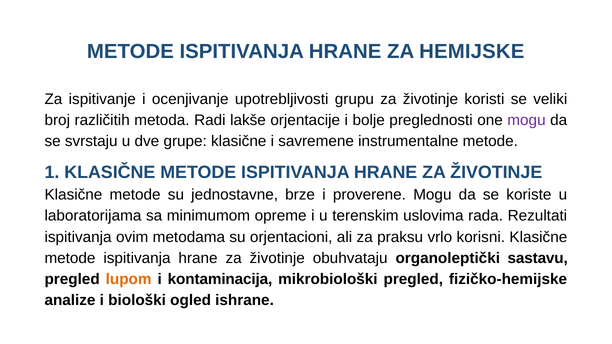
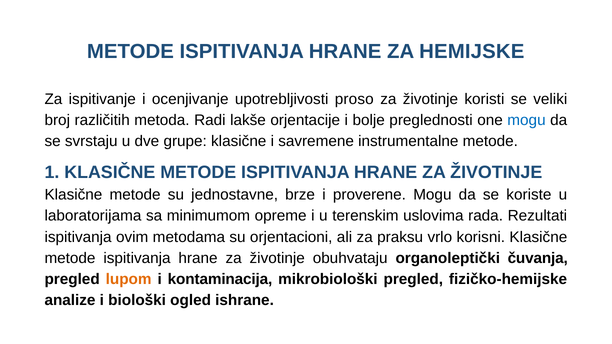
grupu: grupu -> proso (354, 99)
mogu colour: purple -> blue (527, 120)
sastavu: sastavu -> čuvanja (538, 258)
